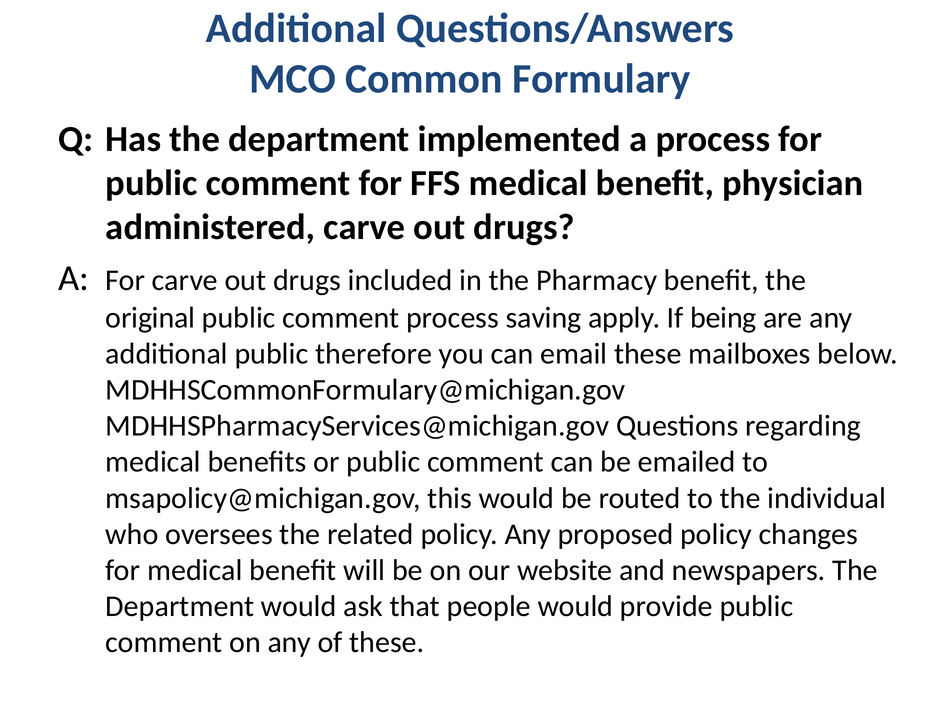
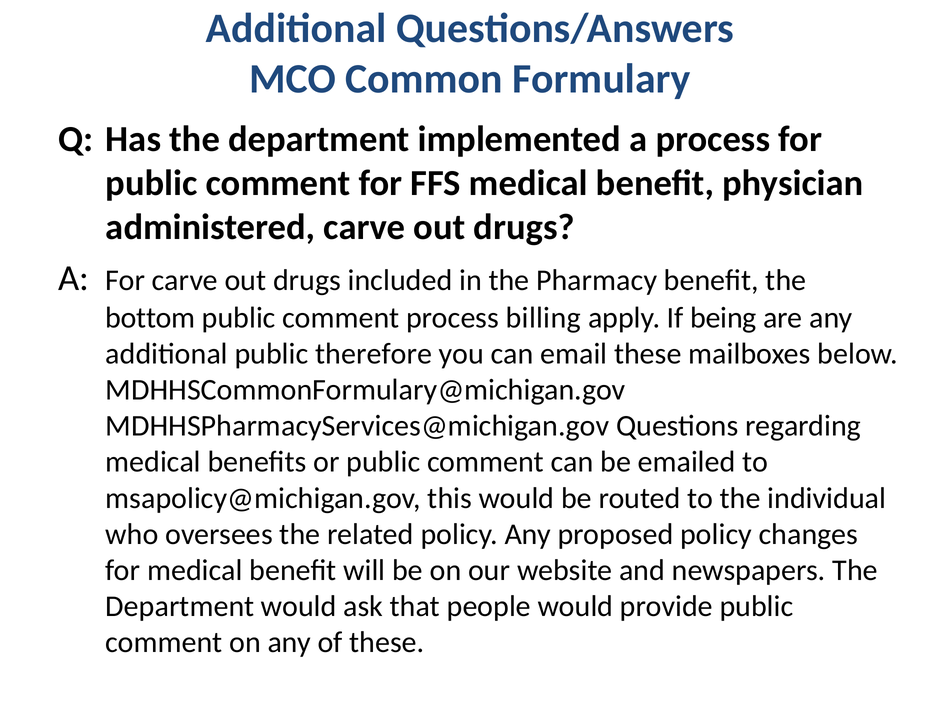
original: original -> bottom (150, 318)
saving: saving -> billing (543, 318)
